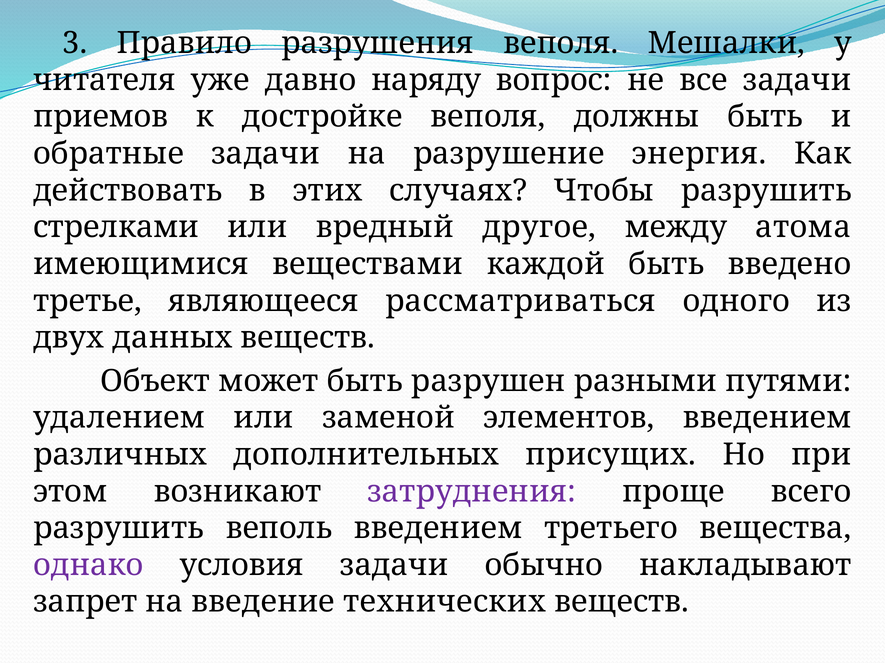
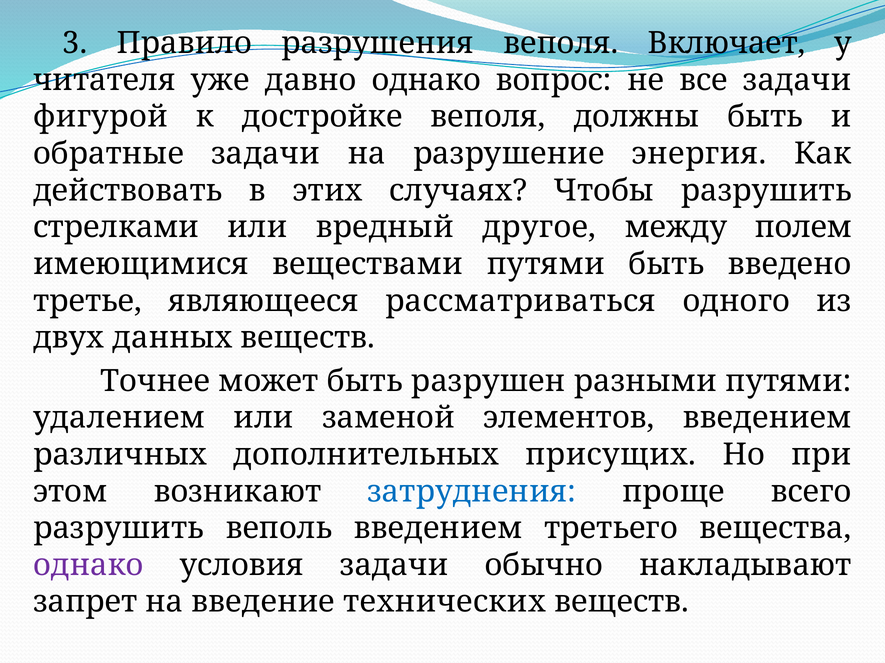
Мешалки: Мешалки -> Включает (726, 43)
давно наряду: наряду -> однако (426, 80)
приемов: приемов -> фигурой (100, 117)
атома: атома -> полем (804, 228)
веществами каждой: каждой -> путями (546, 264)
Объект: Объект -> Точнее (155, 381)
затруднения colour: purple -> blue (472, 492)
